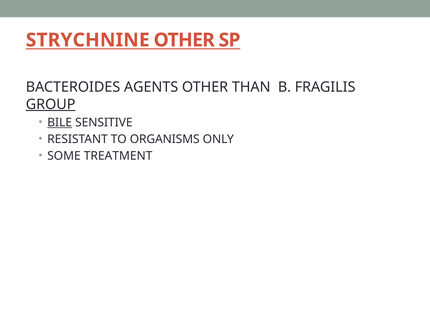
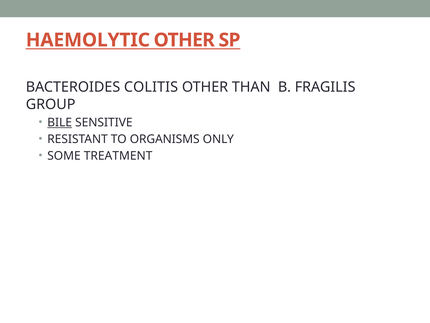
STRYCHNINE: STRYCHNINE -> HAEMOLYTIC (88, 40)
AGENTS: AGENTS -> COLITIS (151, 87)
GROUP underline: present -> none (51, 104)
